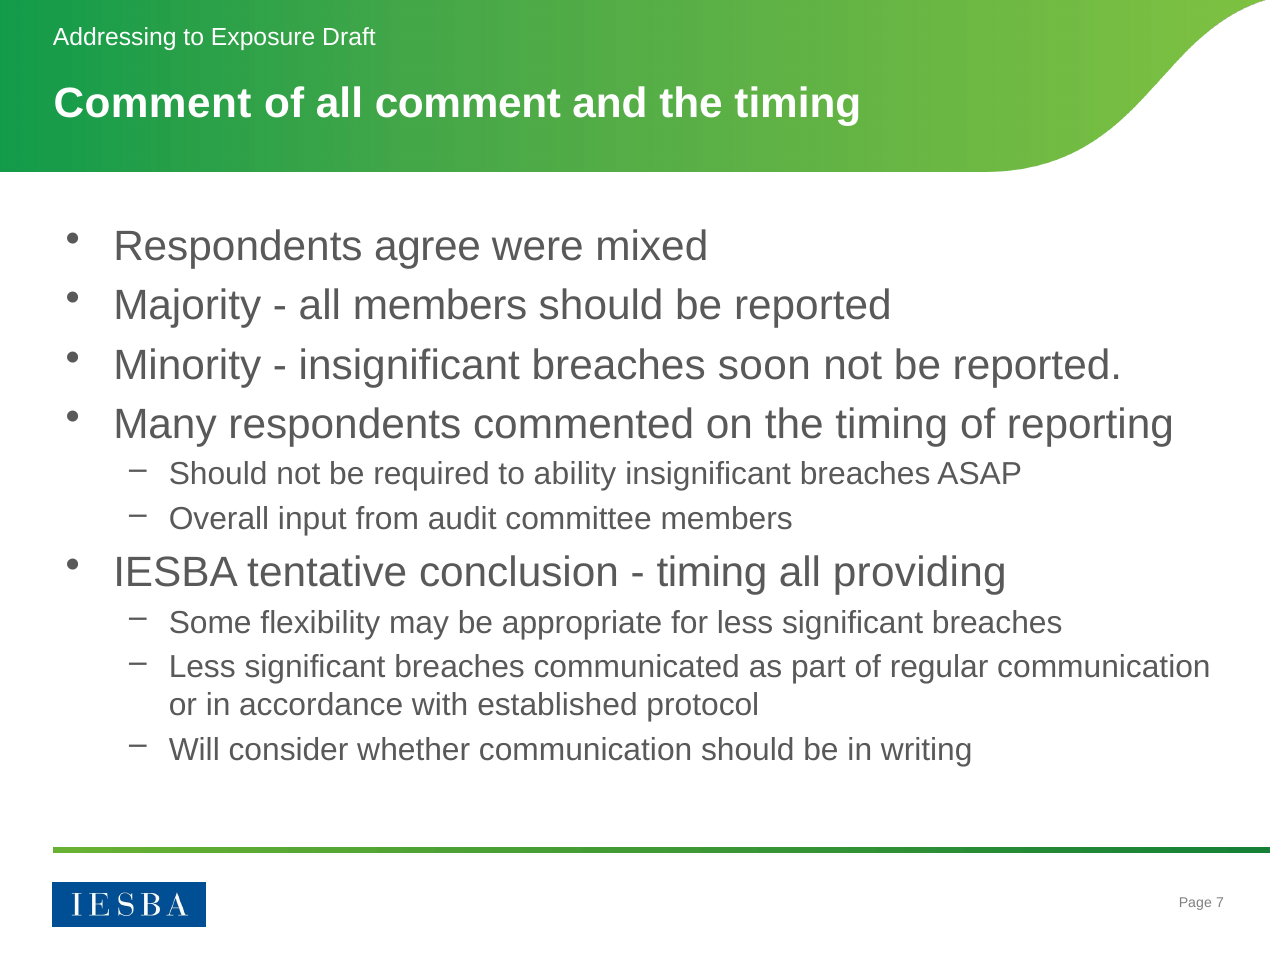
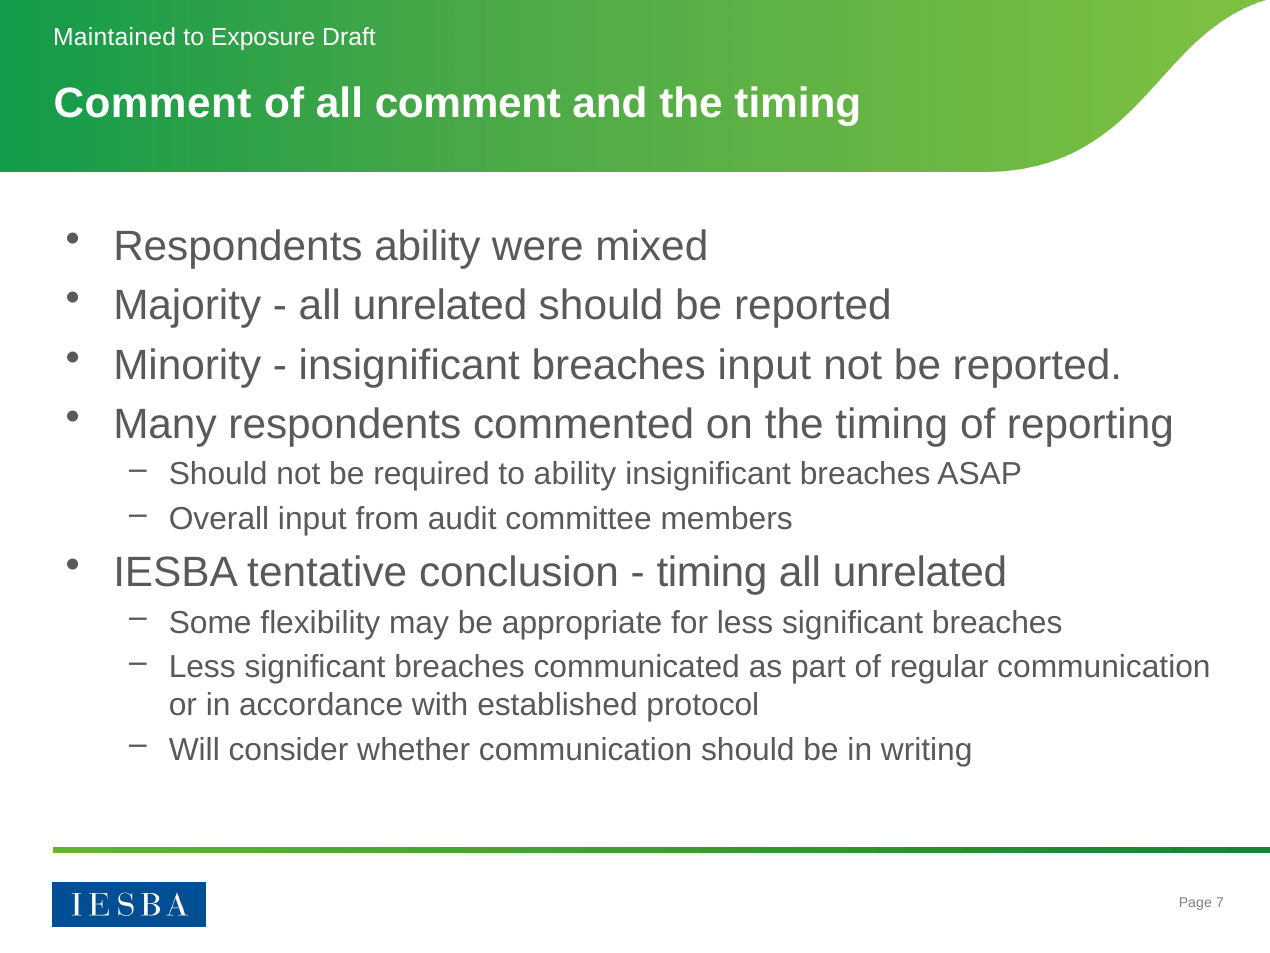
Addressing: Addressing -> Maintained (115, 38)
Respondents agree: agree -> ability (428, 246)
members: members -> unrelated (440, 306)
breaches soon: soon -> input (764, 365)
providing: providing -> unrelated (920, 572)
